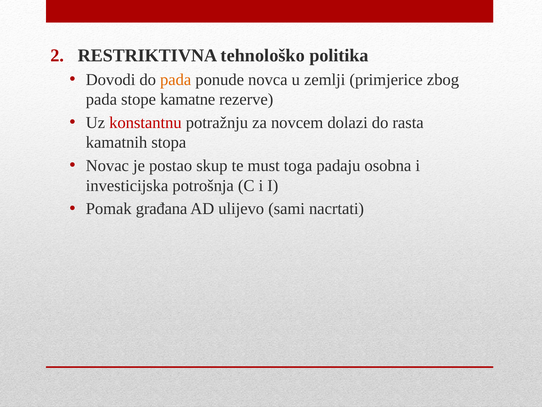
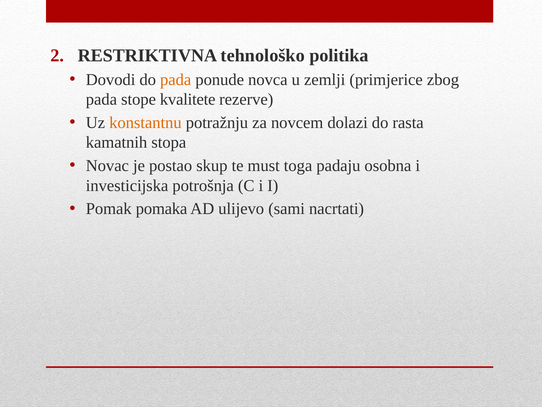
kamatne: kamatne -> kvalitete (188, 99)
konstantnu colour: red -> orange (145, 122)
građana: građana -> pomaka (162, 209)
